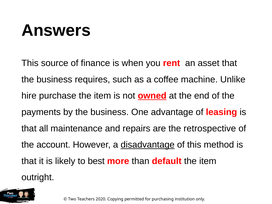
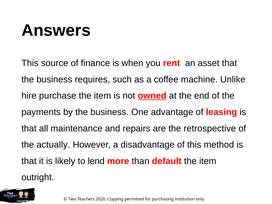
account: account -> actually (53, 145)
disadvantage underline: present -> none (148, 145)
best: best -> lend (96, 161)
